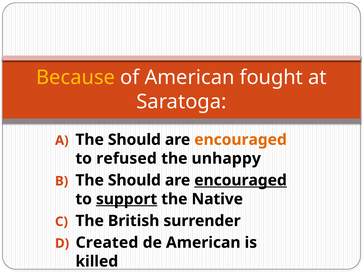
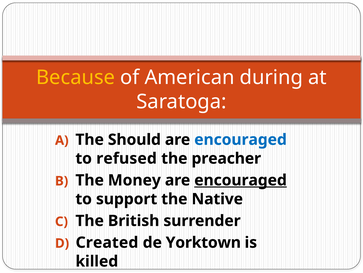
fought: fought -> during (271, 77)
encouraged colour: orange -> blue (241, 139)
unhappy: unhappy -> preacher (226, 158)
Should: Should -> Money (134, 180)
support underline: present -> none (127, 199)
de American: American -> Yorktown (203, 242)
